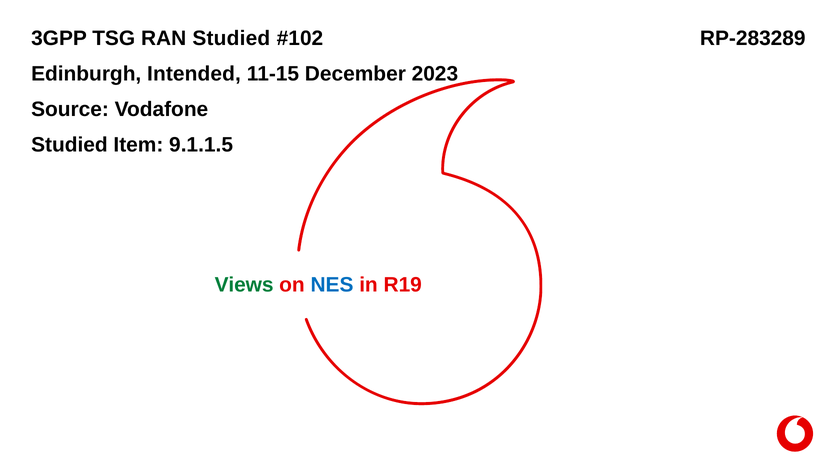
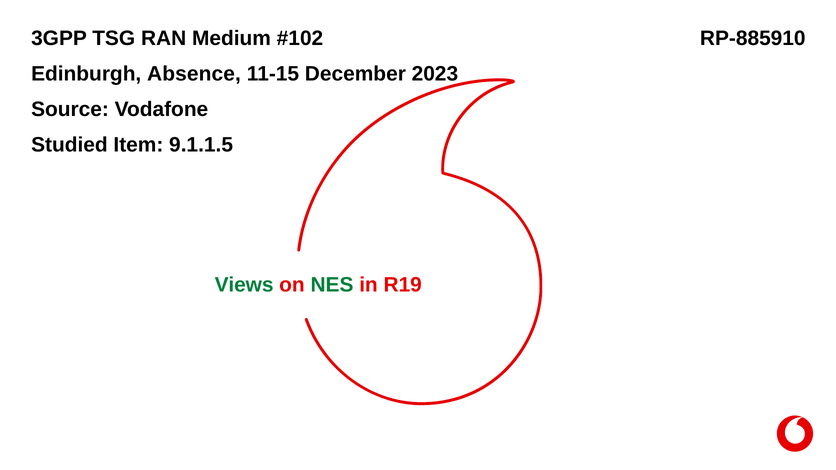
RAN Studied: Studied -> Medium (231, 38)
RP-283289: RP-283289 -> RP-885910 (753, 38)
Intended: Intended -> Absence (194, 74)
NES colour: blue -> green (332, 285)
